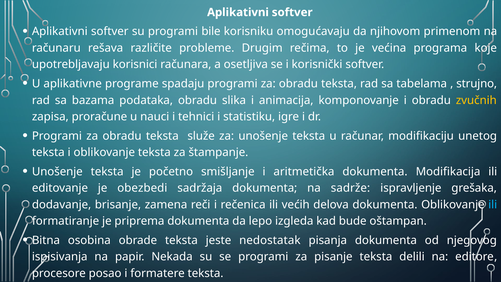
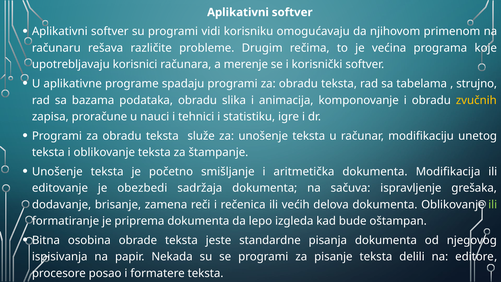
bile: bile -> vidi (211, 31)
osetljiva: osetljiva -> merenje (246, 64)
sadrže: sadrže -> sačuva (351, 188)
ili colour: light blue -> light green (493, 204)
nedostatak: nedostatak -> standardne (270, 240)
